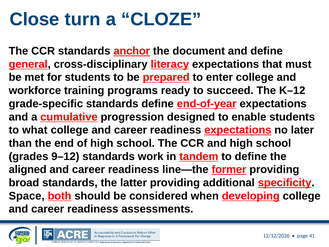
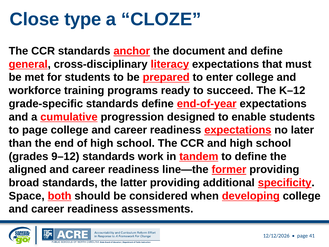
turn: turn -> type (83, 19)
to what: what -> page (35, 130)
